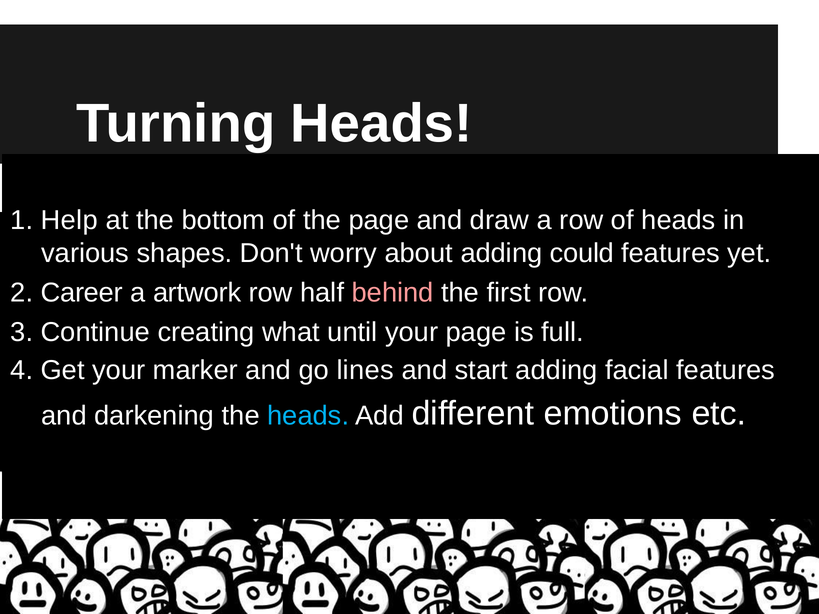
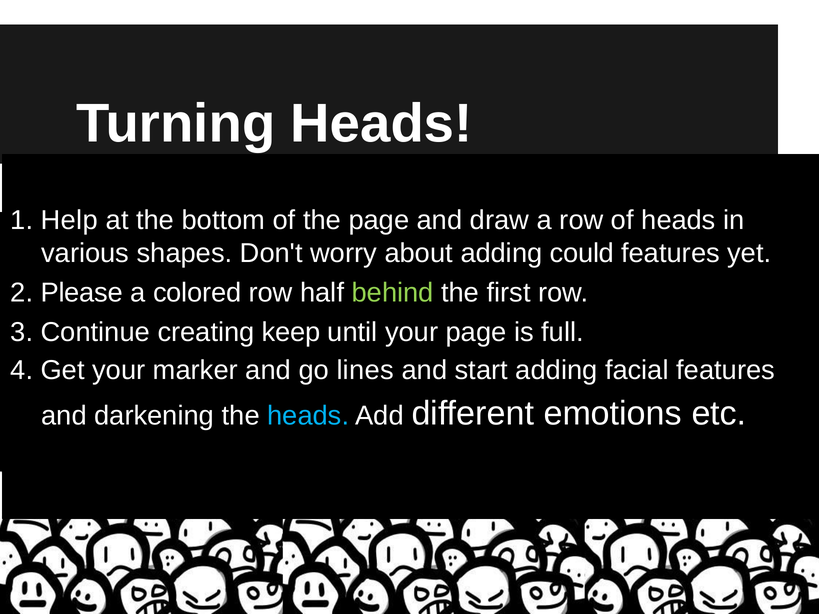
Career: Career -> Please (82, 293)
artwork: artwork -> colored (197, 293)
behind colour: pink -> light green (393, 293)
what: what -> keep (291, 332)
